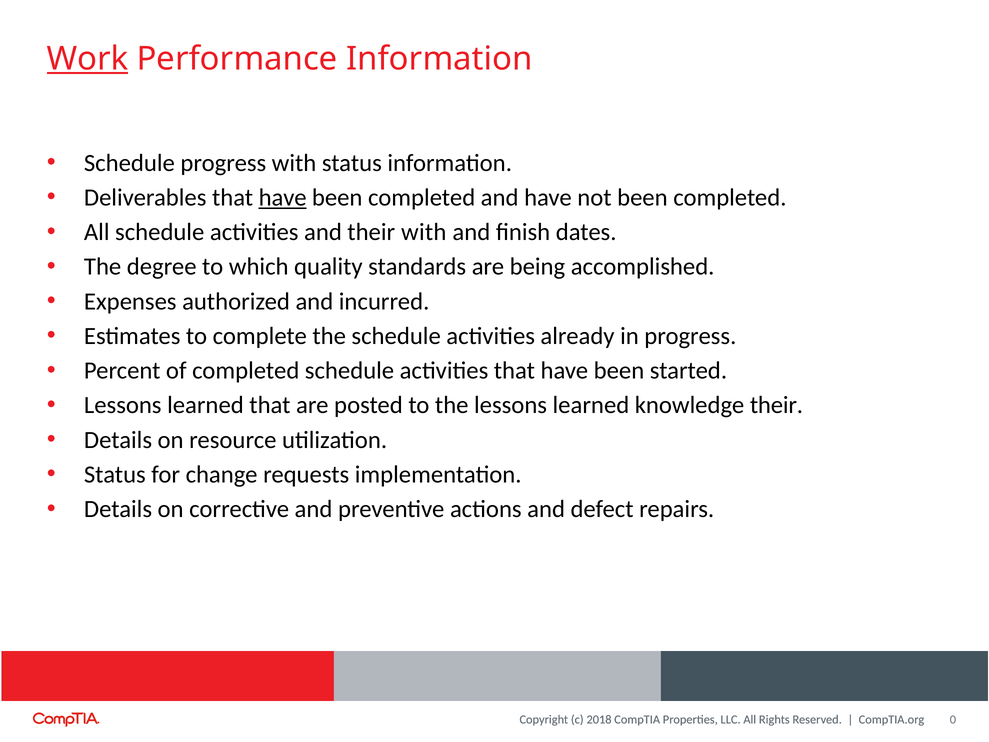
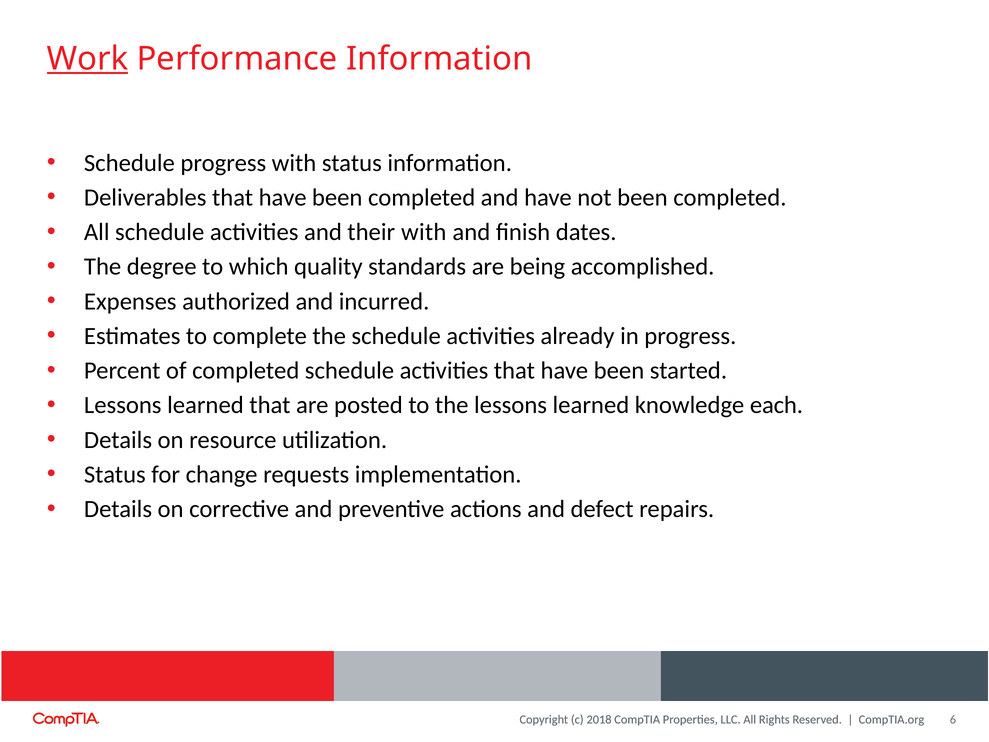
have underline: present -> none (283, 198)
knowledge their: their -> each (776, 405)
0: 0 -> 6 (953, 719)
